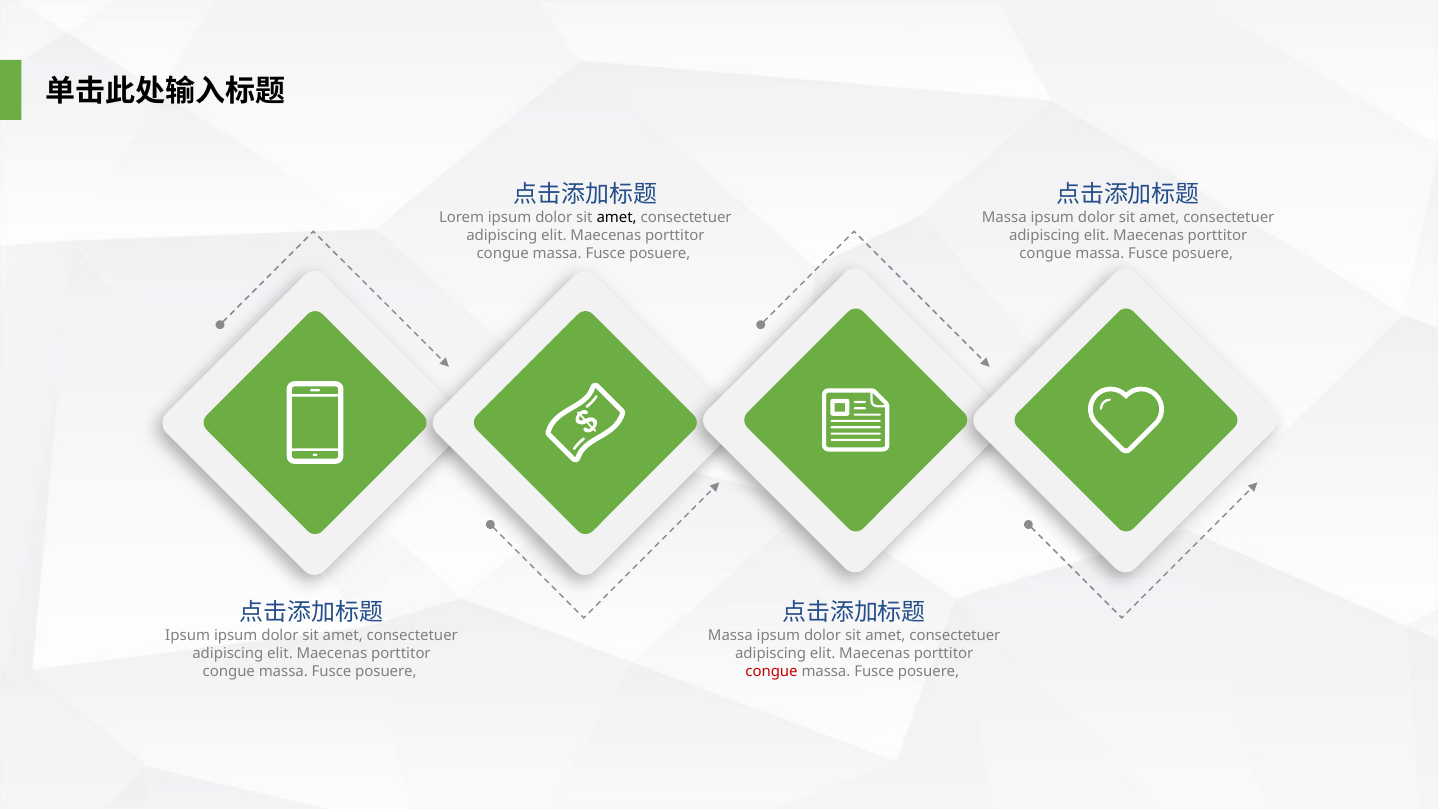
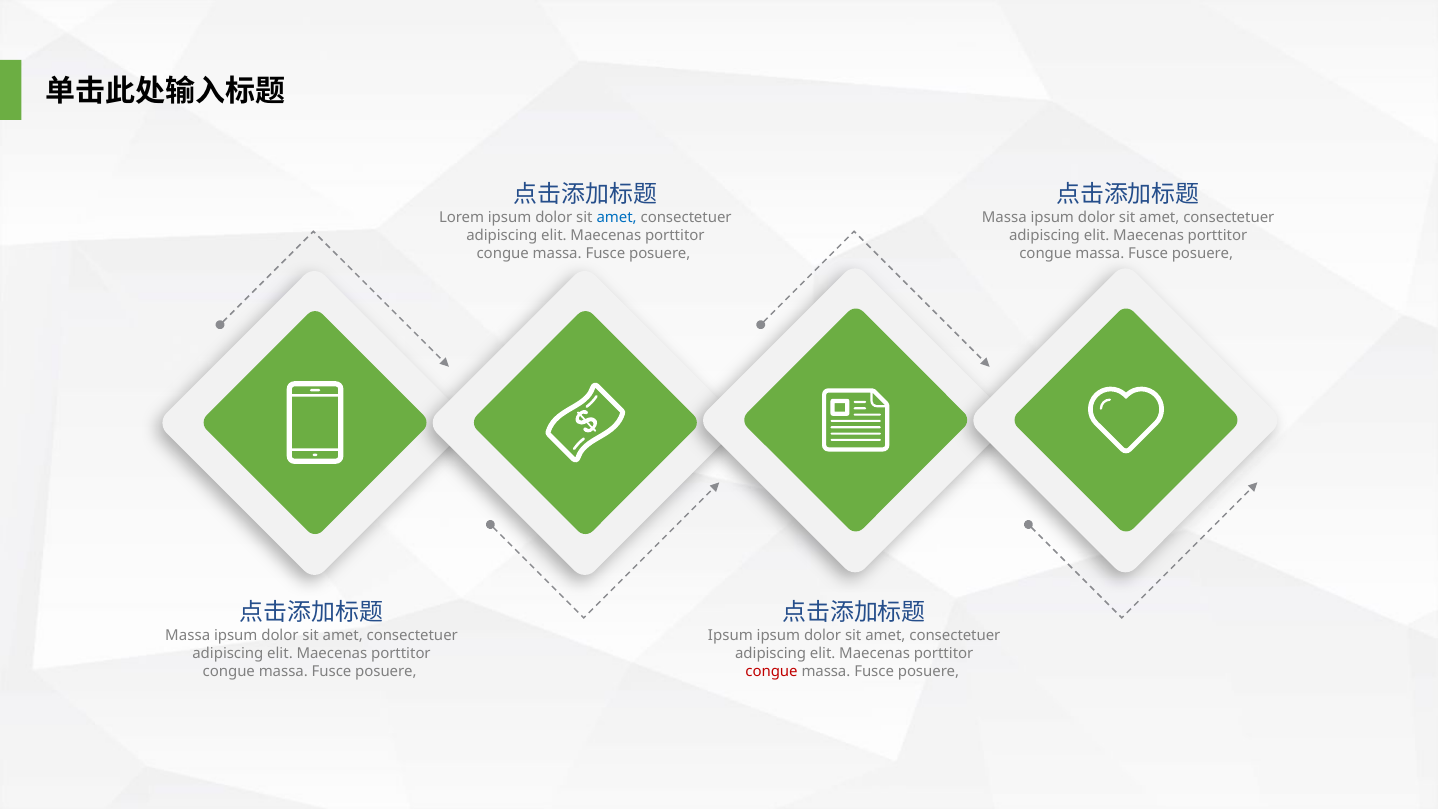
amet colour: black -> blue (617, 218)
Ipsum: Ipsum -> Massa (188, 635)
Massa: Massa -> Ipsum (730, 635)
